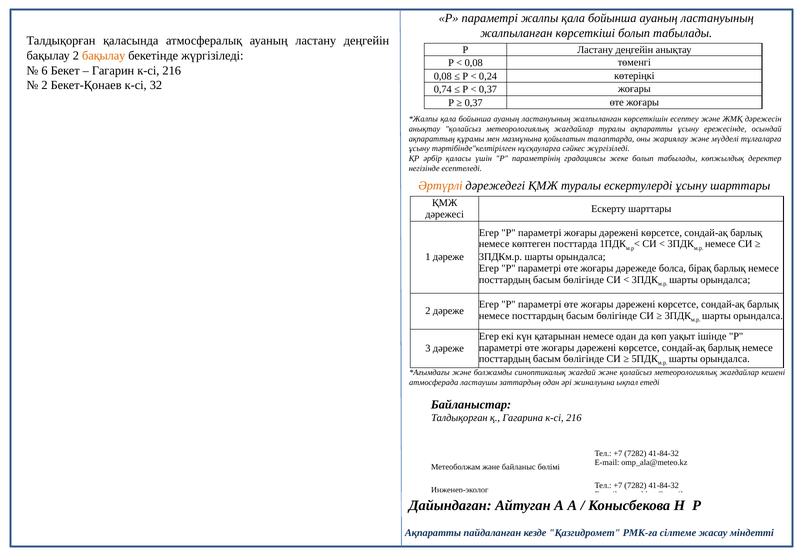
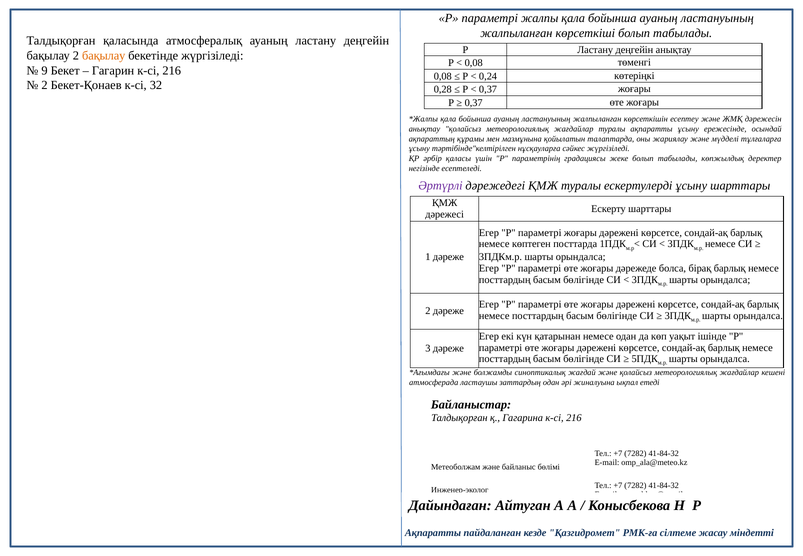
6: 6 -> 9 (44, 70)
0,74: 0,74 -> 0,28 (443, 89)
Әртүрлі colour: orange -> purple (440, 186)
